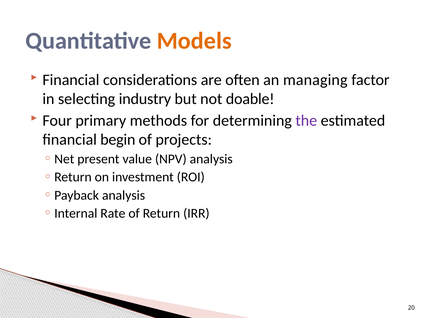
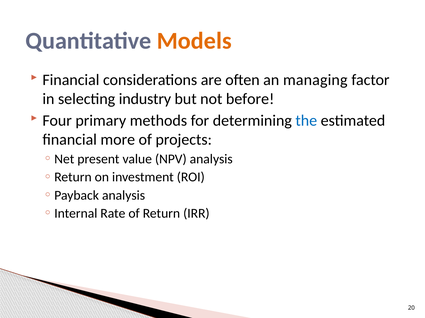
doable: doable -> before (250, 99)
the colour: purple -> blue (306, 121)
begin: begin -> more (118, 140)
